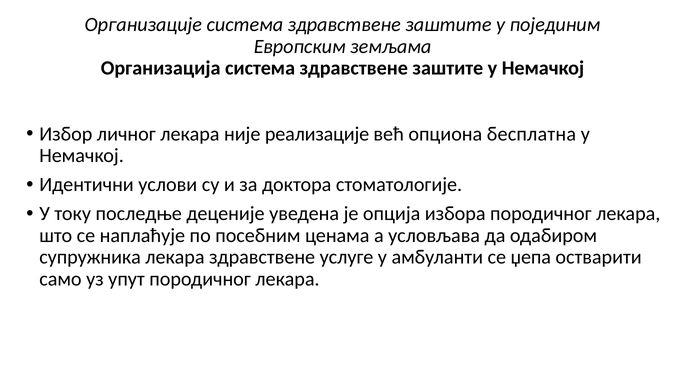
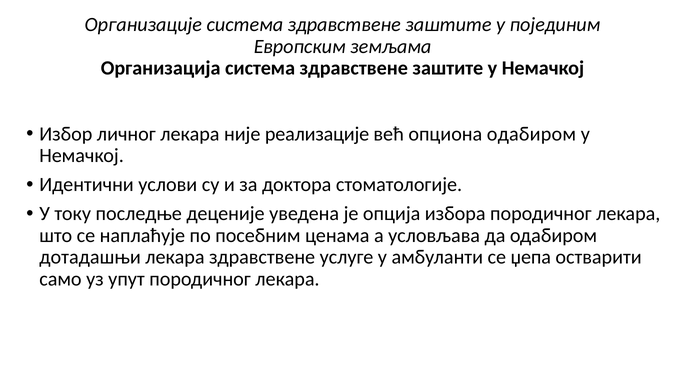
опциона бесплатна: бесплатна -> одабиром (531, 134)
супружника: супружника -> дотадашњи (90, 257)
